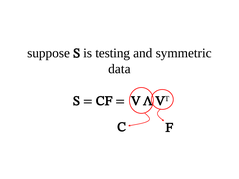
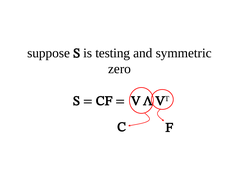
data: data -> zero (119, 69)
